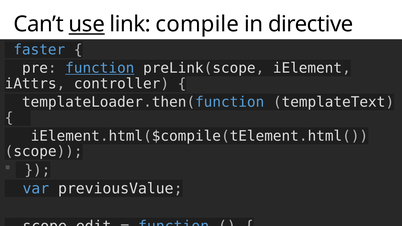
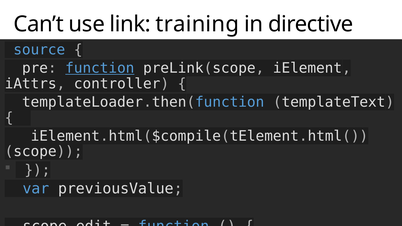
use underline: present -> none (87, 24)
compile: compile -> training (197, 24)
faster: faster -> source (39, 50)
